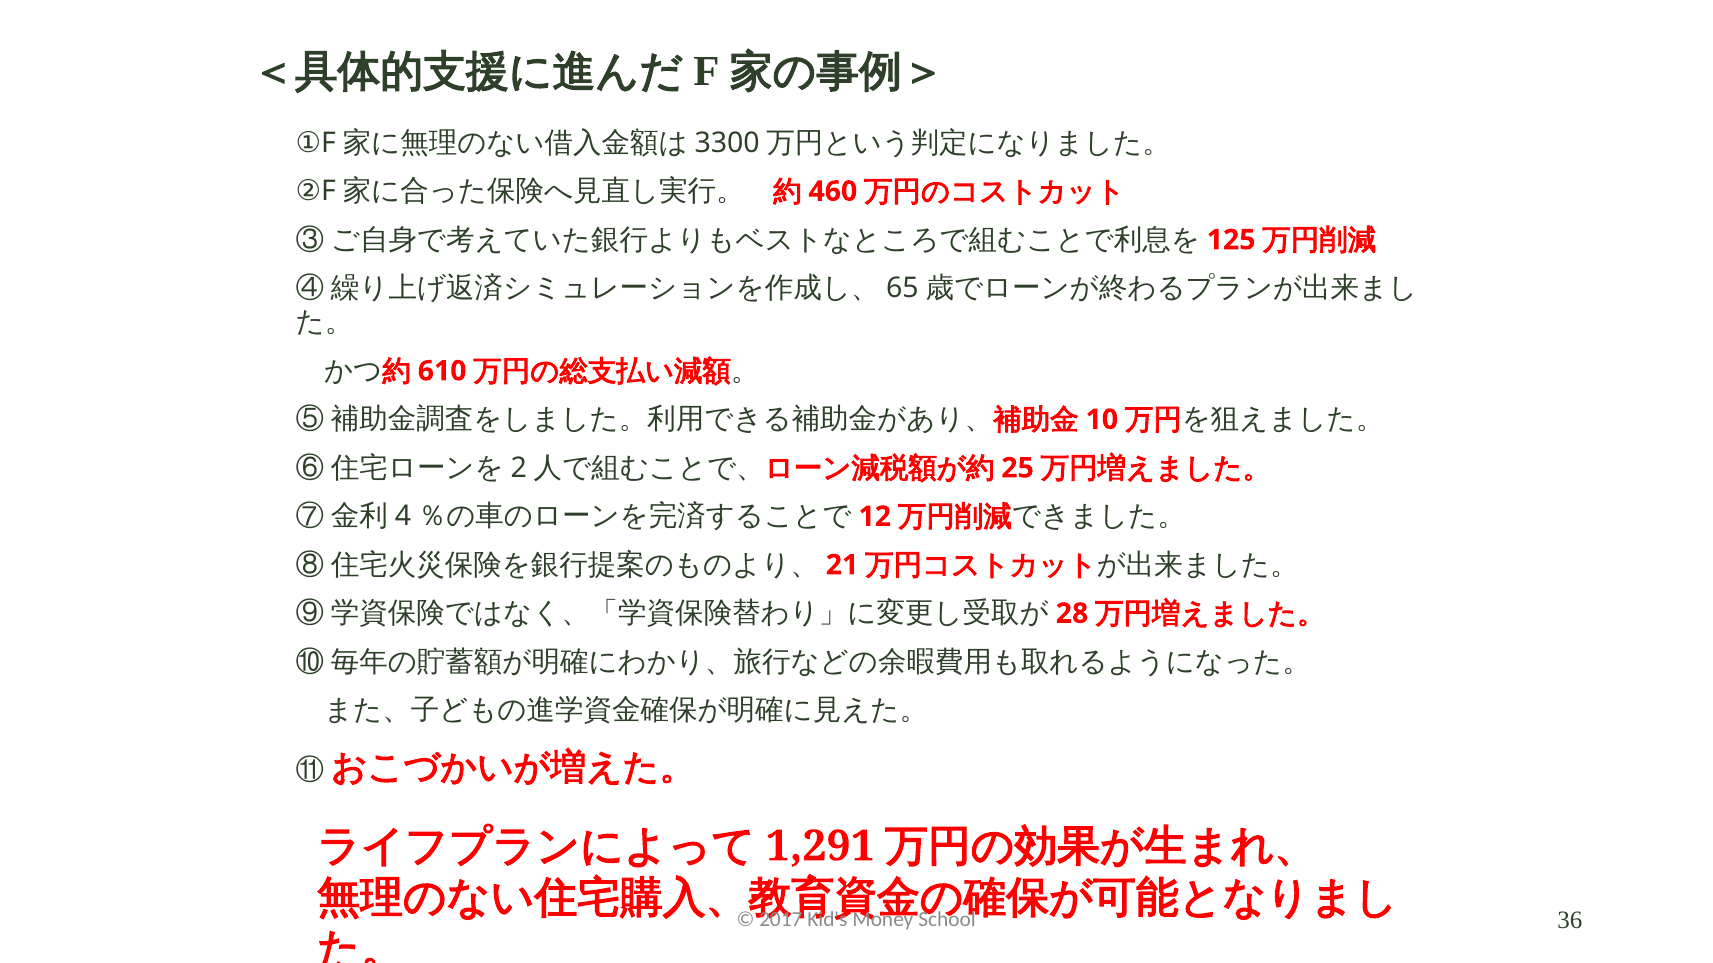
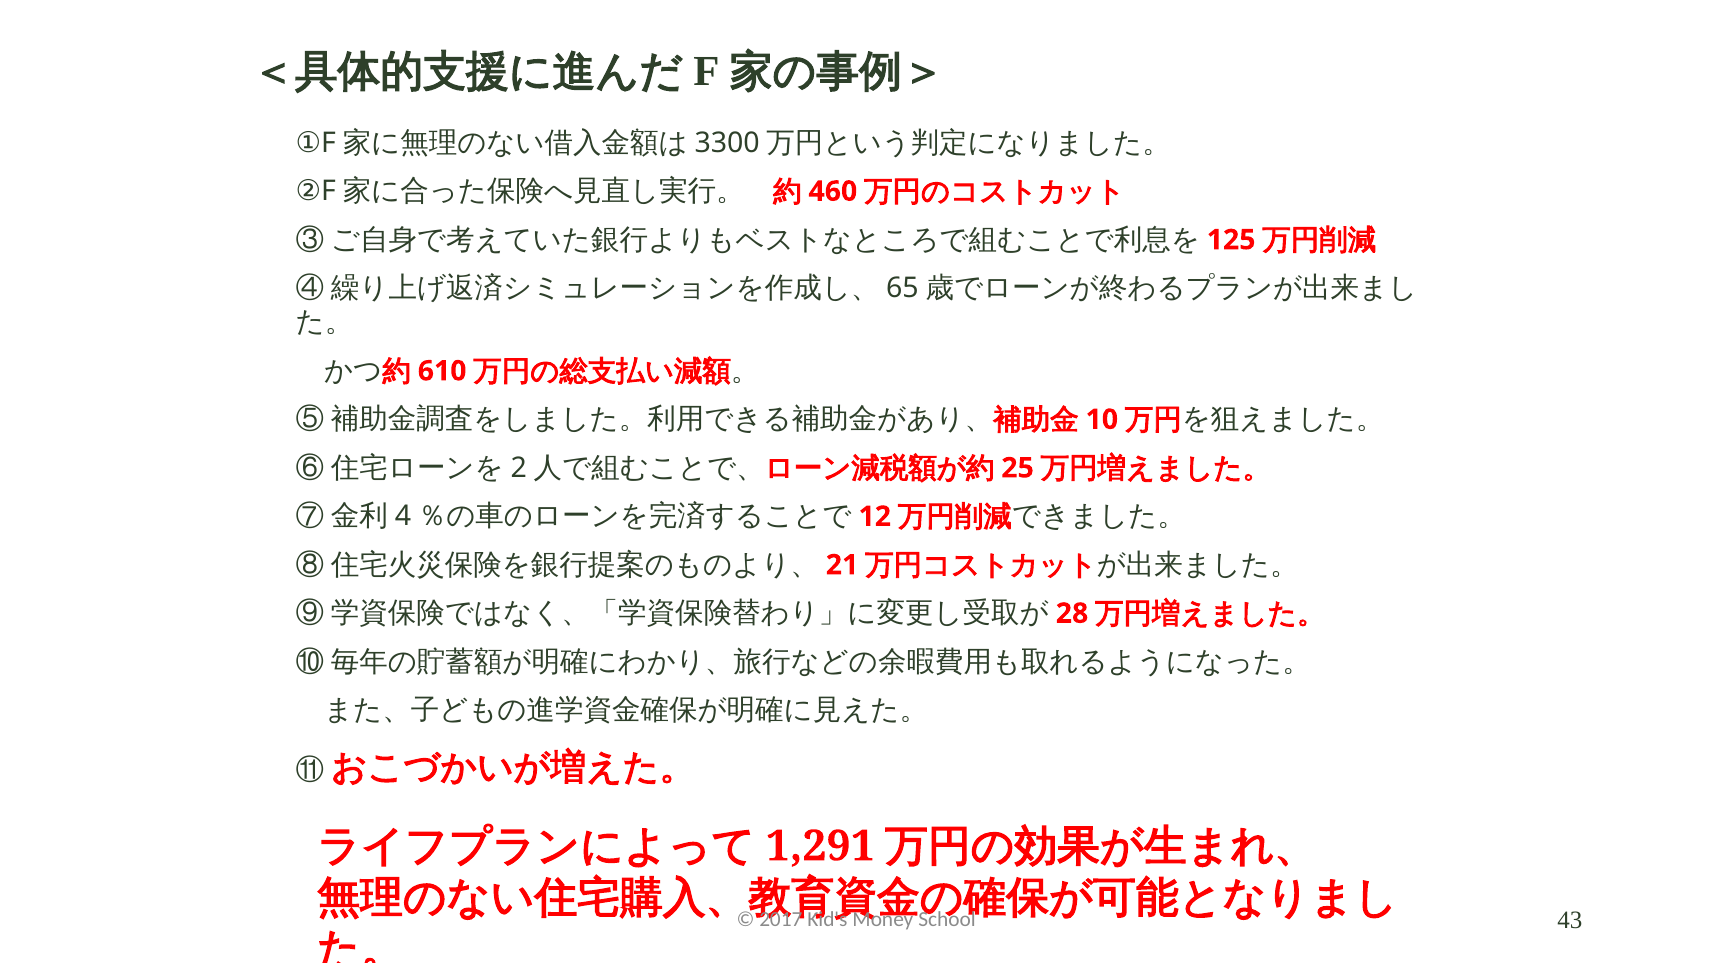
36: 36 -> 43 (1570, 920)
